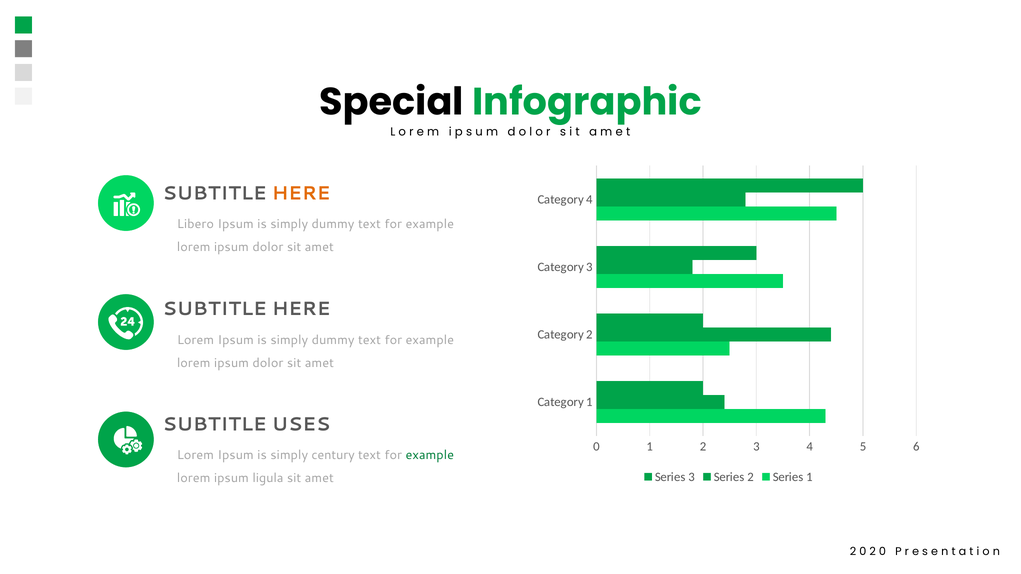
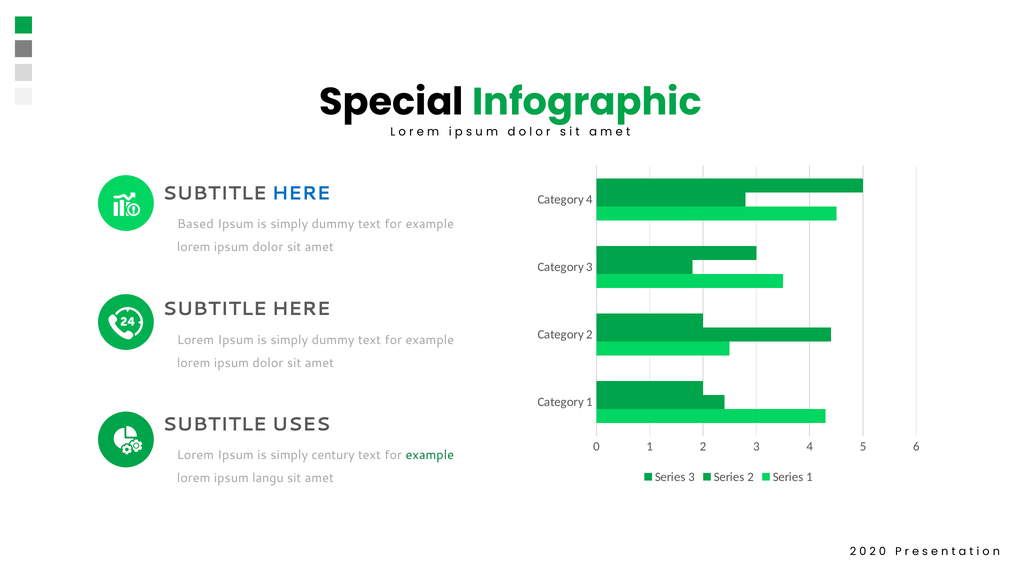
HERE colour: orange -> blue (301, 193)
Libero: Libero -> Based (195, 224)
ligula: ligula -> langu (268, 478)
